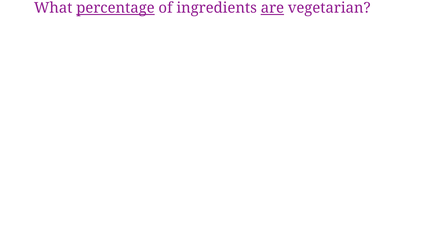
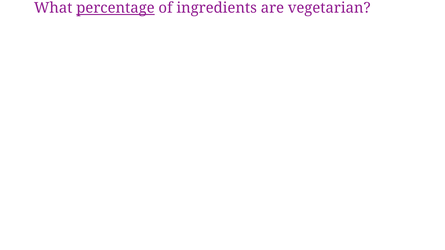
are underline: present -> none (272, 8)
